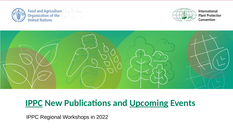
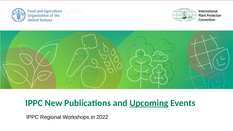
IPPC underline: present -> none (34, 103)
